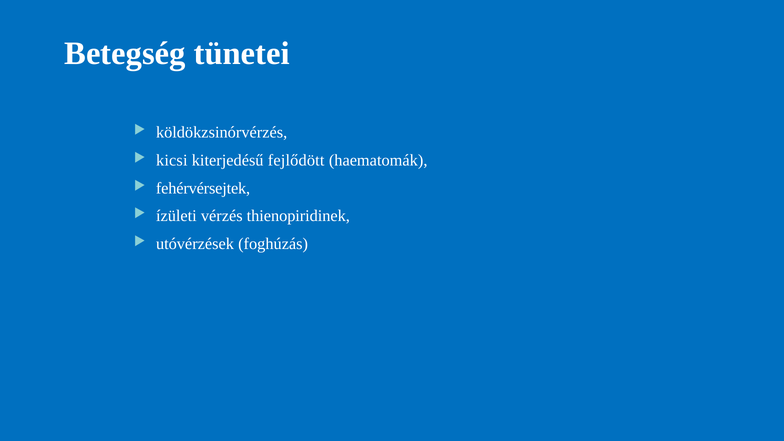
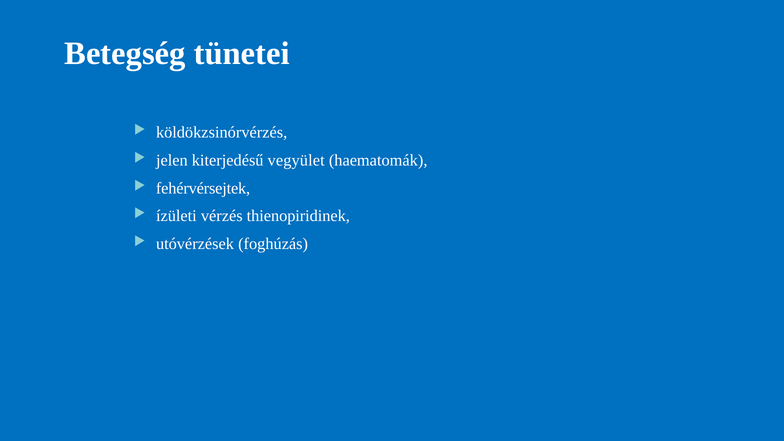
kicsi: kicsi -> jelen (172, 160)
fejlődött: fejlődött -> vegyület (296, 160)
